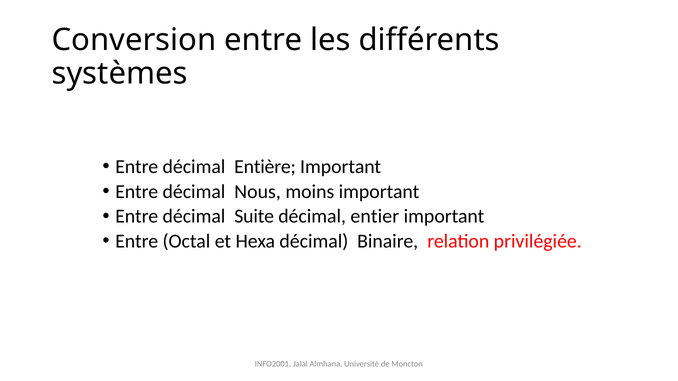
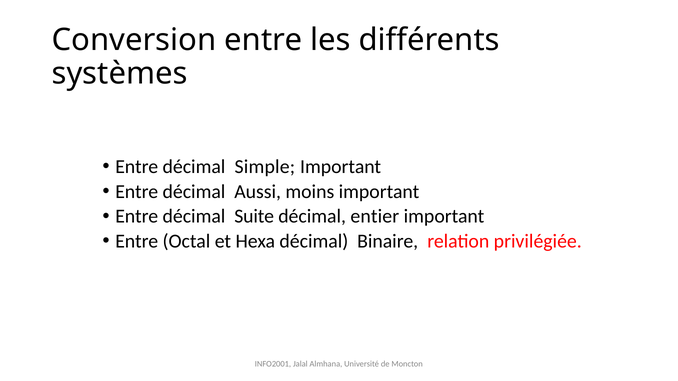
Entière: Entière -> Simple (265, 167)
Nous: Nous -> Aussi (258, 192)
